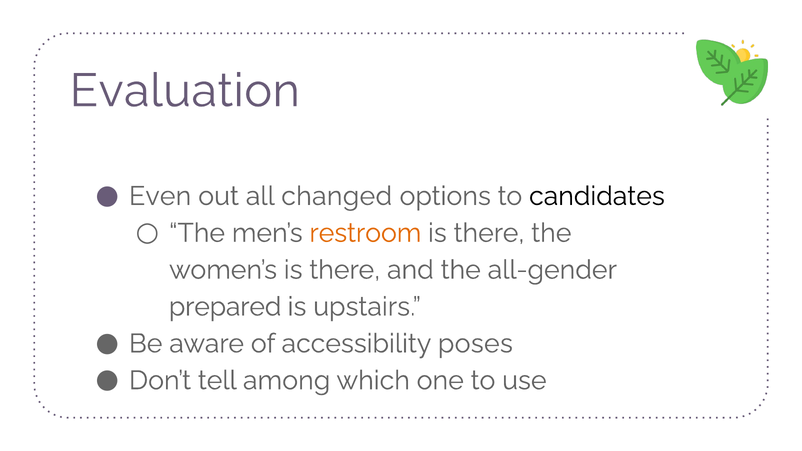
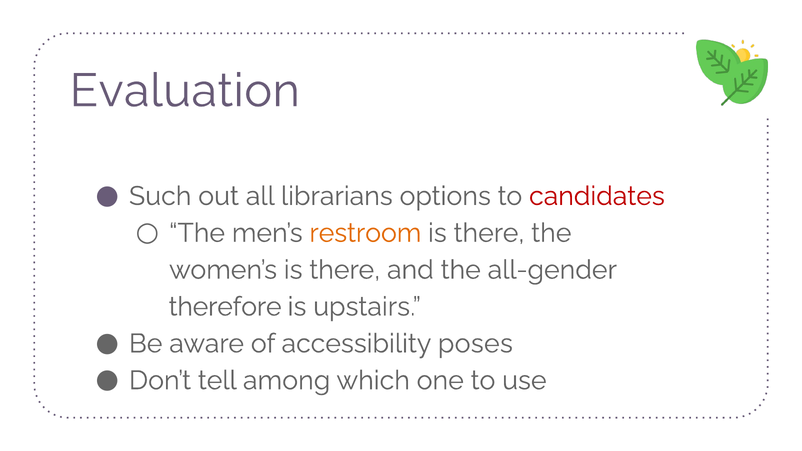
Even: Even -> Such (160, 196)
changed: changed -> librarians (337, 196)
candidates colour: black -> red (597, 196)
prepared: prepared -> therefore (225, 307)
